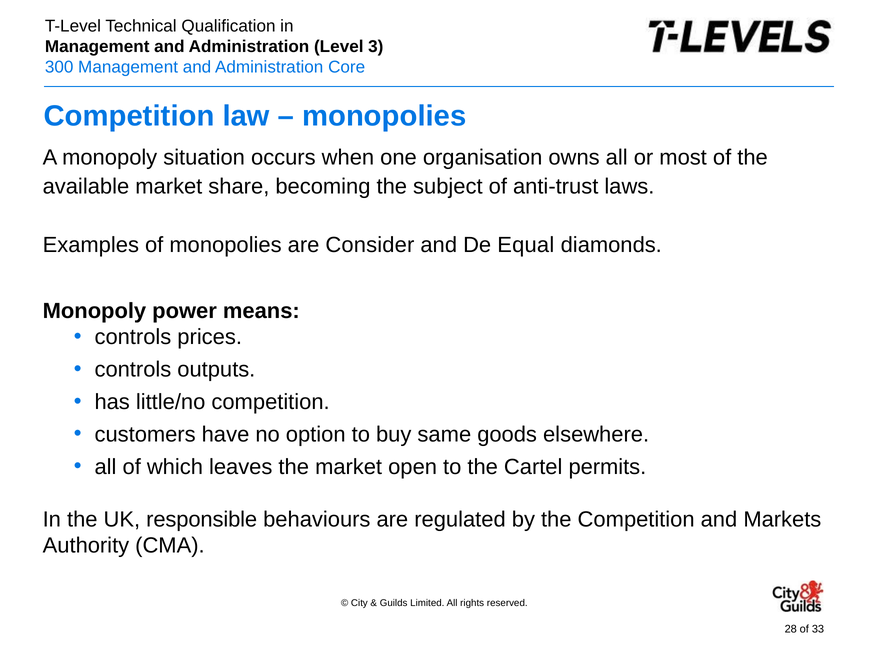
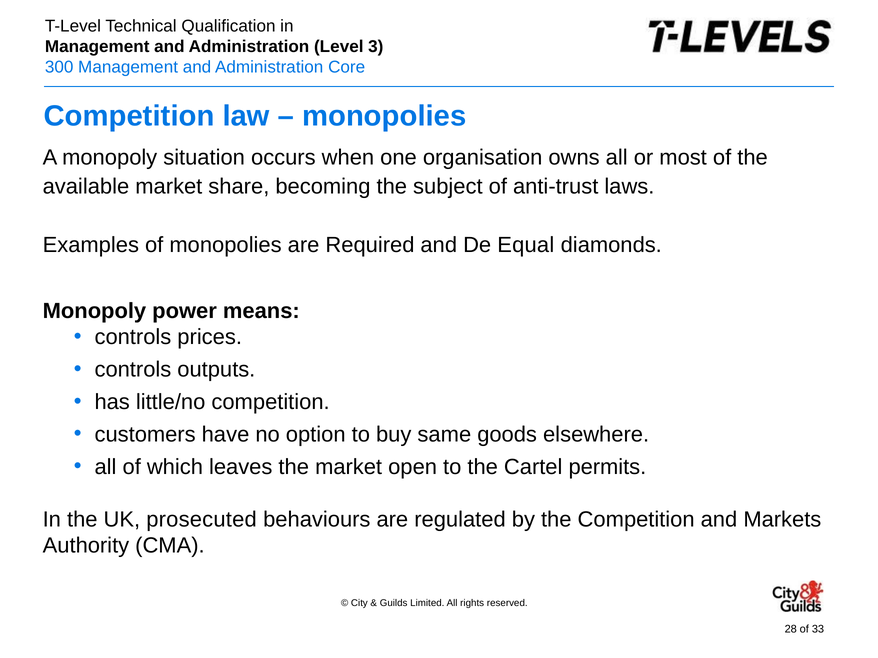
Consider: Consider -> Required (370, 245)
responsible: responsible -> prosecuted (202, 520)
